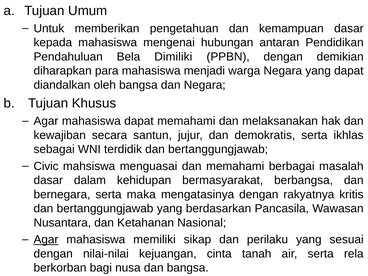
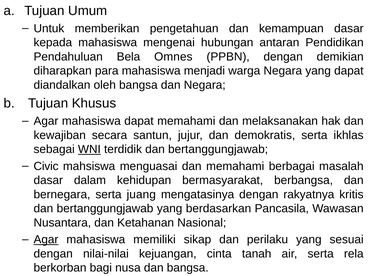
Dimiliki: Dimiliki -> Omnes (173, 57)
WNI underline: none -> present (89, 149)
maka: maka -> juang (141, 194)
